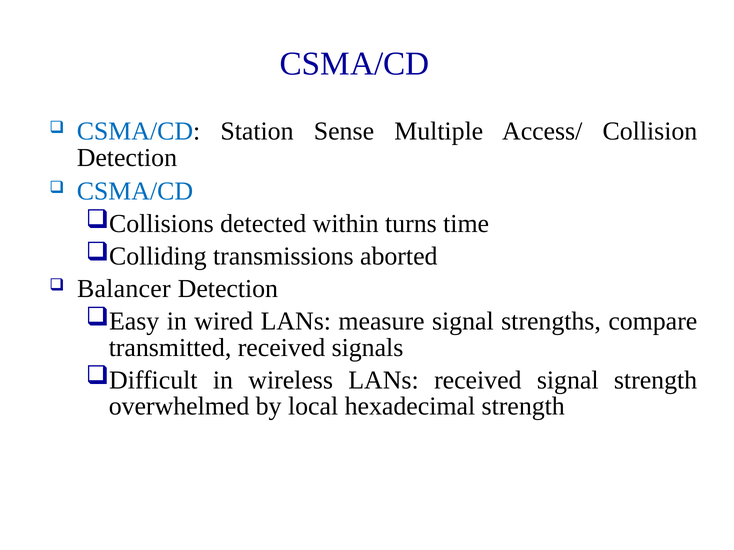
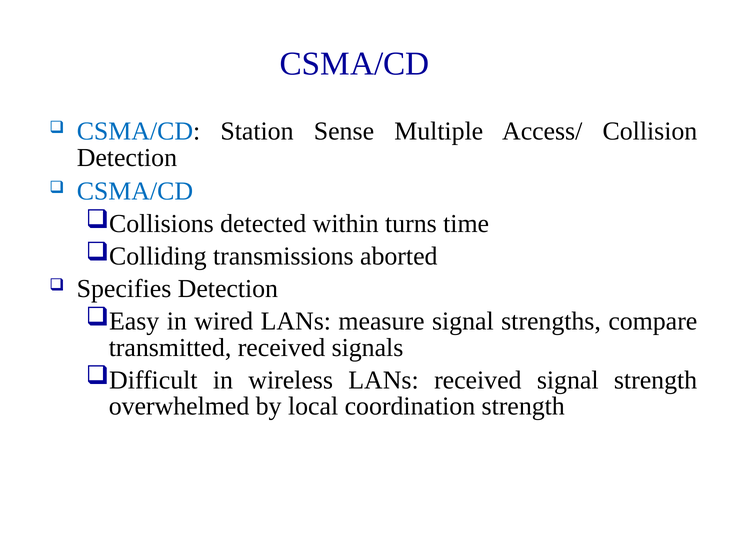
Balancer: Balancer -> Specifies (124, 289)
hexadecimal: hexadecimal -> coordination (410, 407)
